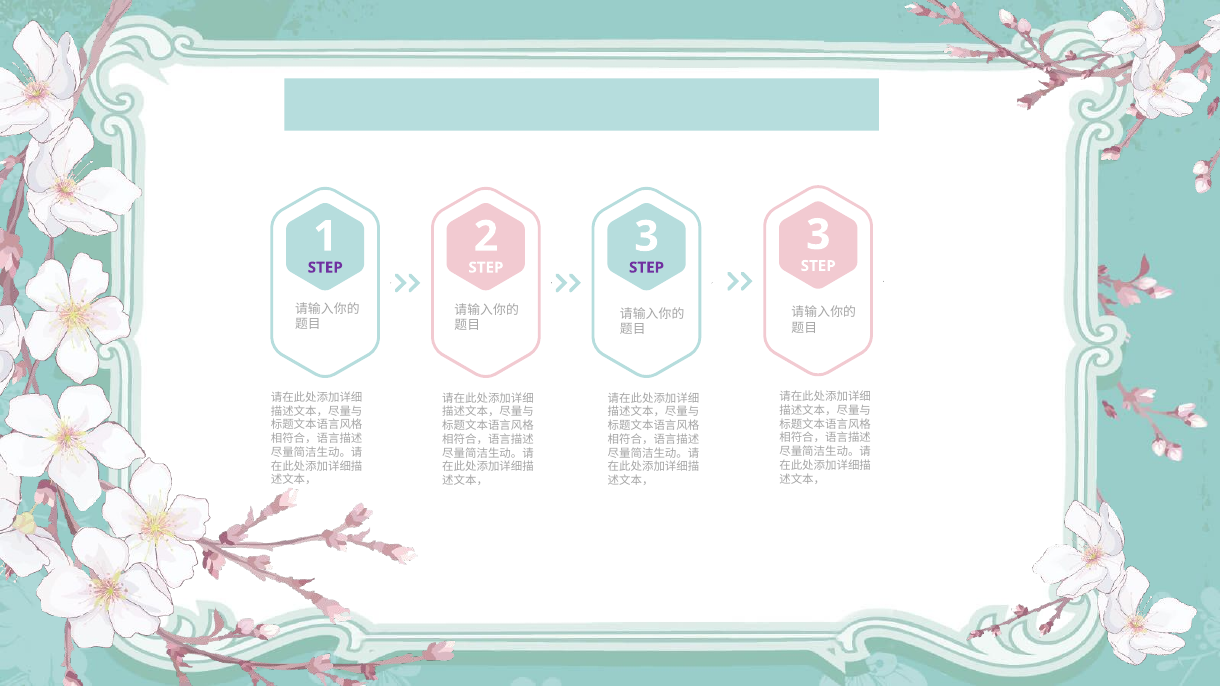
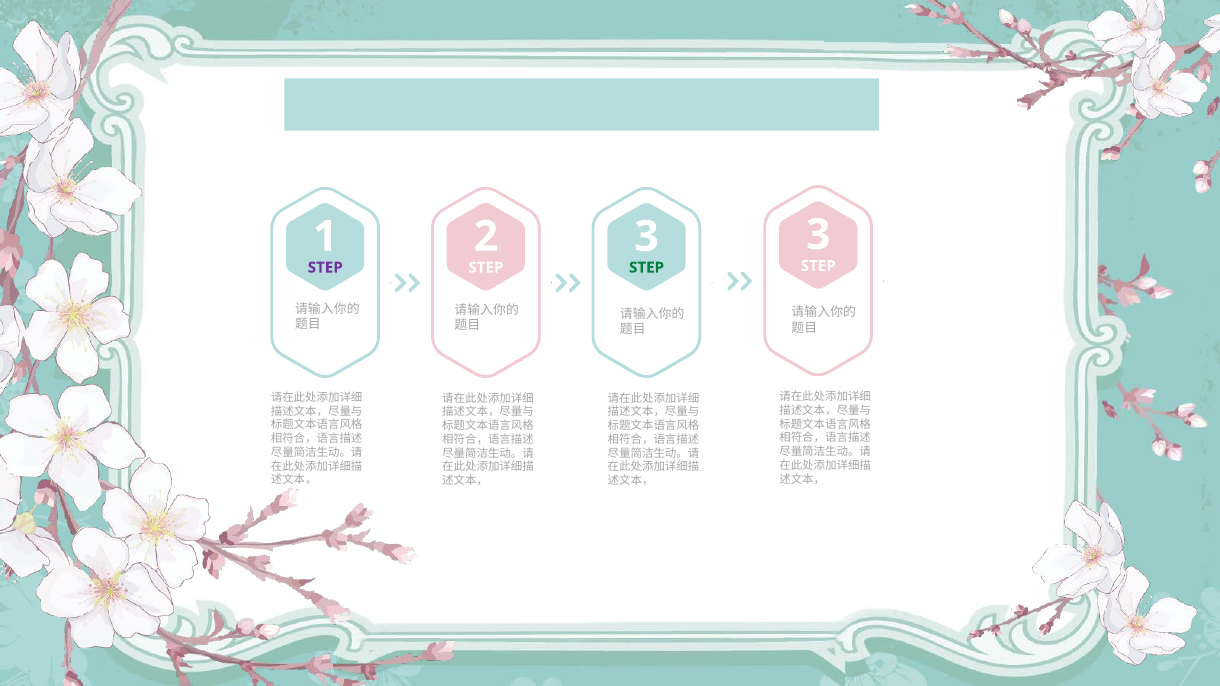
STEP colour: purple -> green (647, 268)
